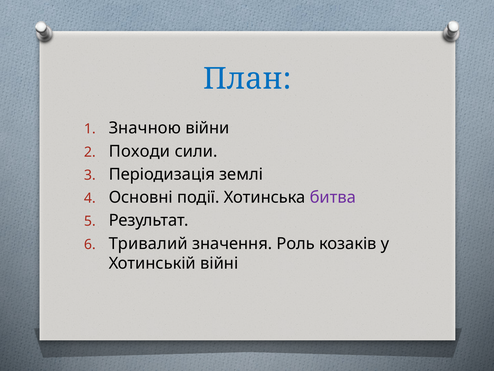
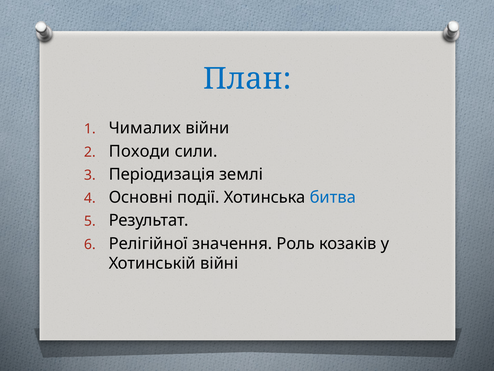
Значною: Значною -> Чималих (145, 128)
битва colour: purple -> blue (333, 197)
Тривалий: Тривалий -> Релігійної (148, 243)
